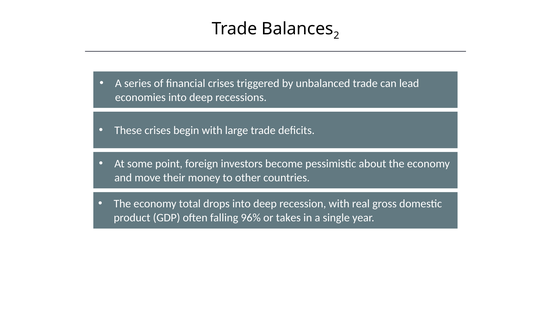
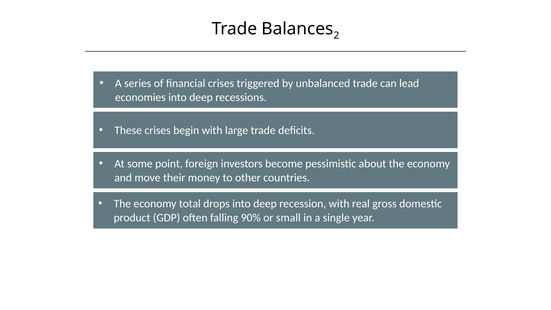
96%: 96% -> 90% (251, 218)
takes: takes -> small (288, 218)
